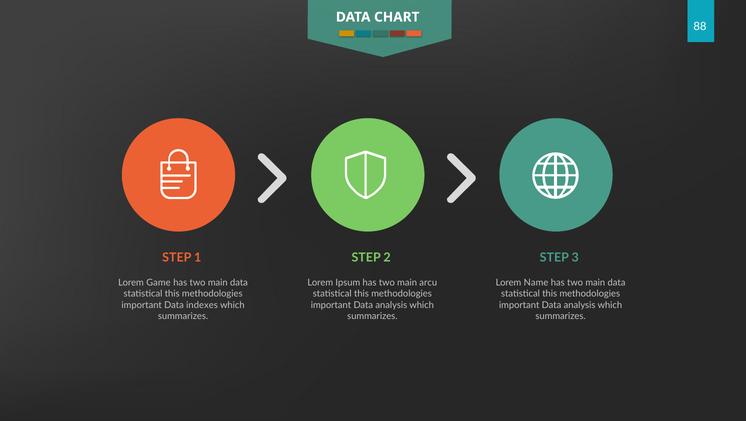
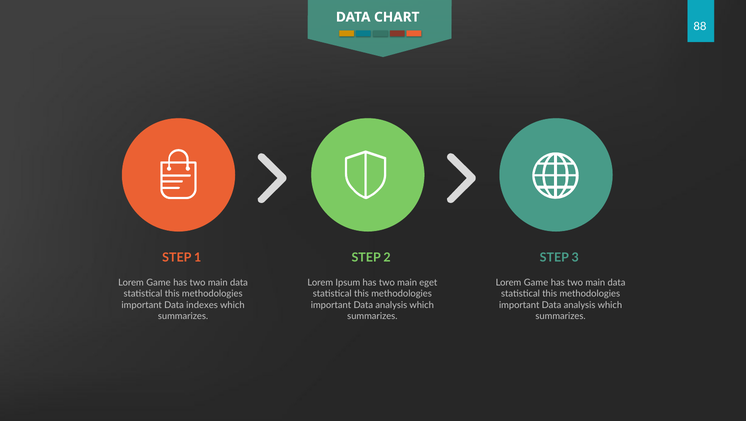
arcu: arcu -> eget (428, 282)
Name: Name -> Game (536, 282)
